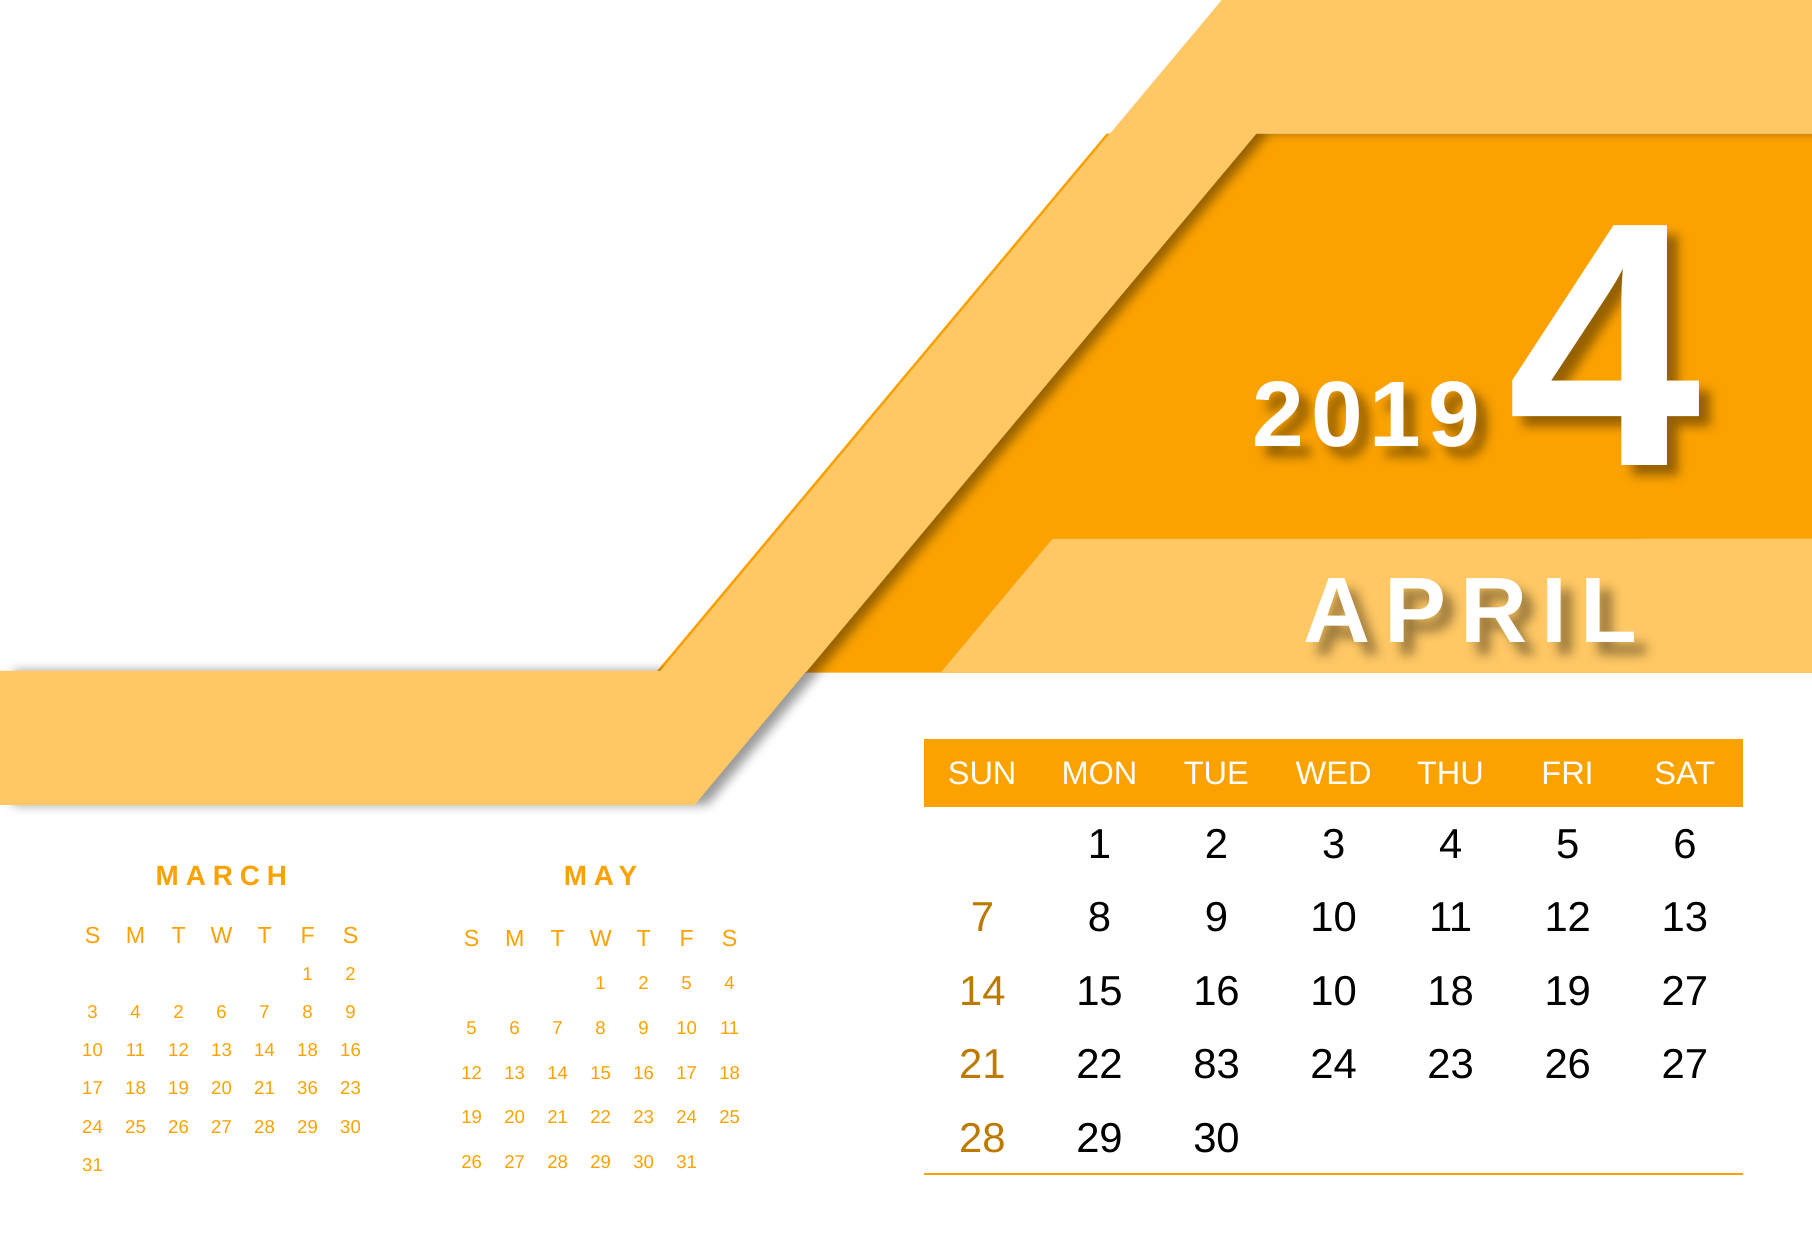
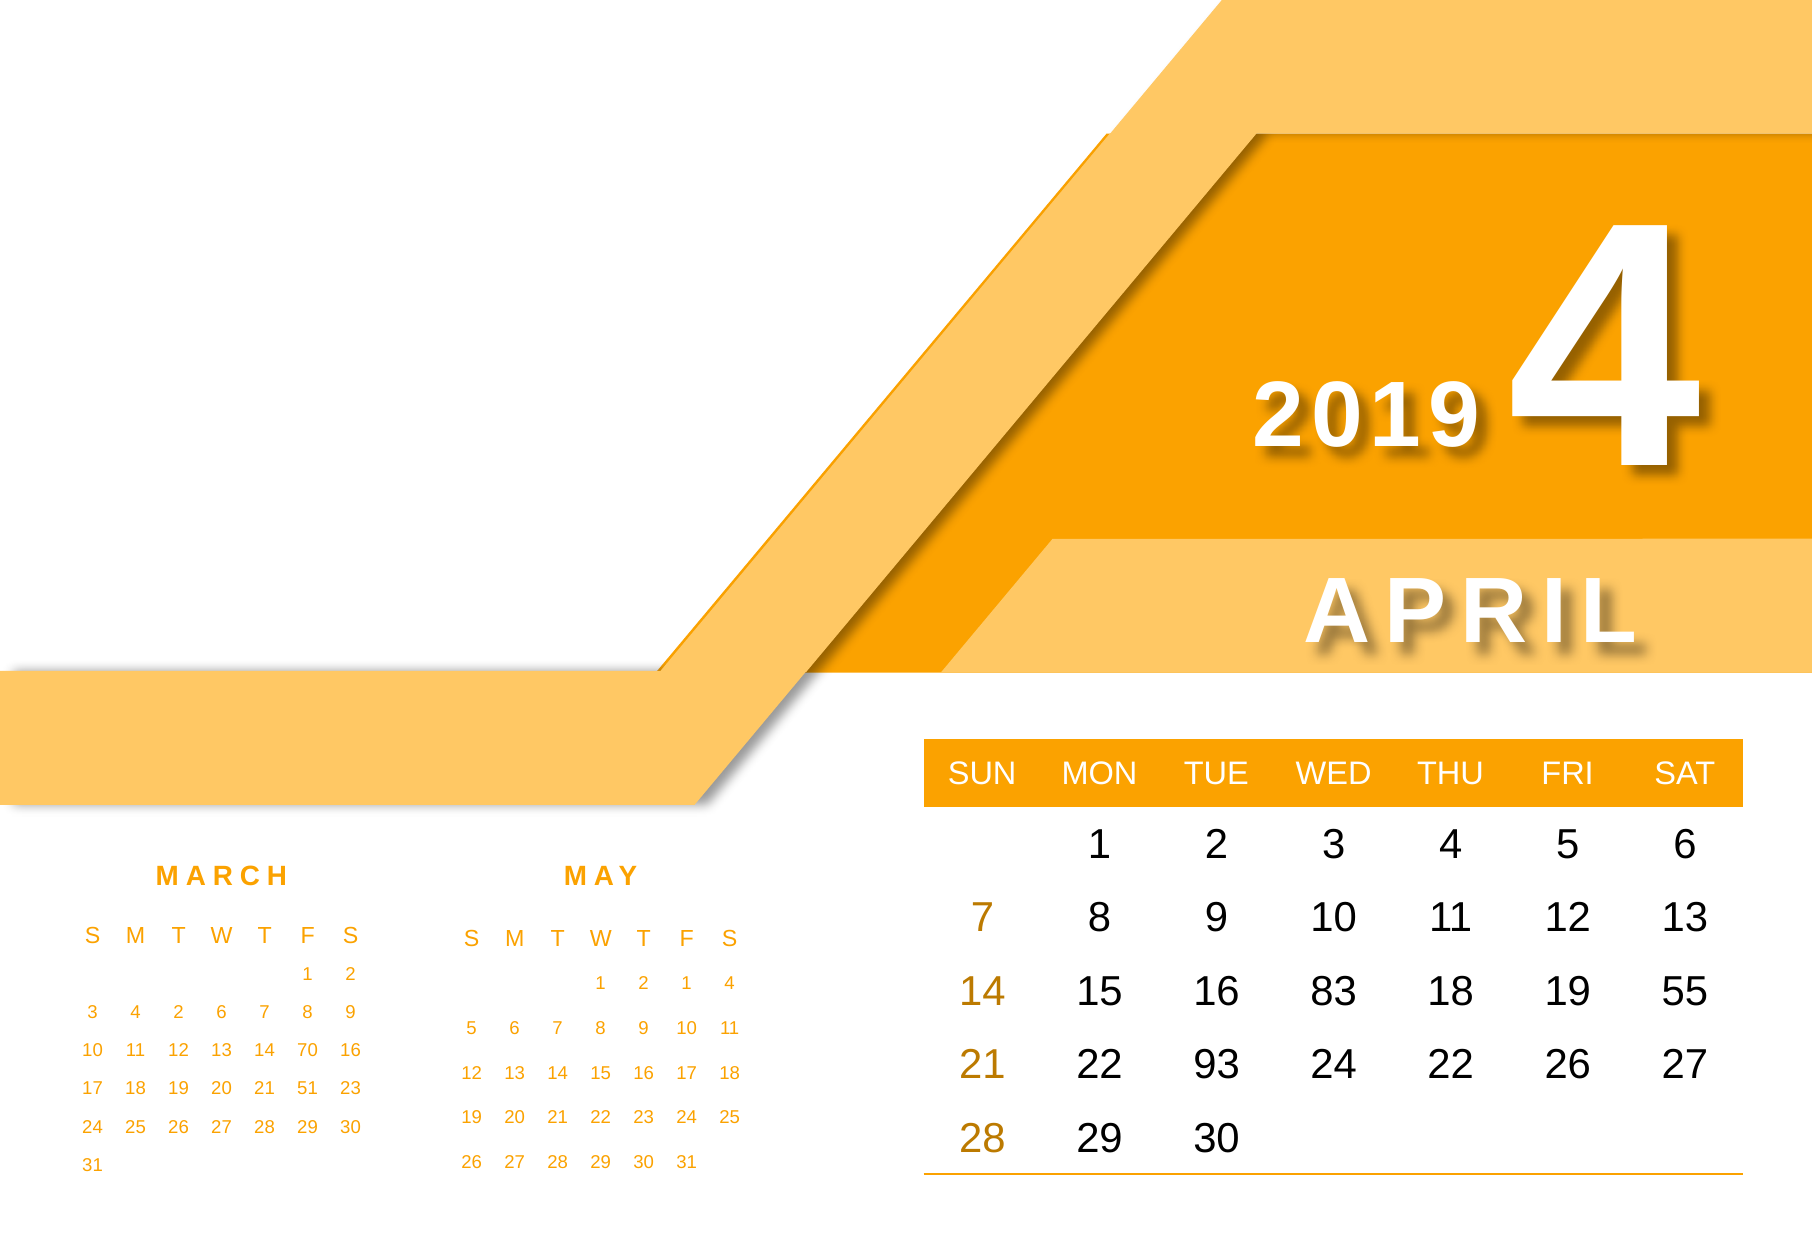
16 10: 10 -> 83 (1334, 991)
19 27: 27 -> 55 (1685, 991)
2 5: 5 -> 1 (687, 983)
14 18: 18 -> 70 (308, 1050)
83: 83 -> 93 (1217, 1064)
24 23: 23 -> 22 (1451, 1064)
36: 36 -> 51 (308, 1088)
